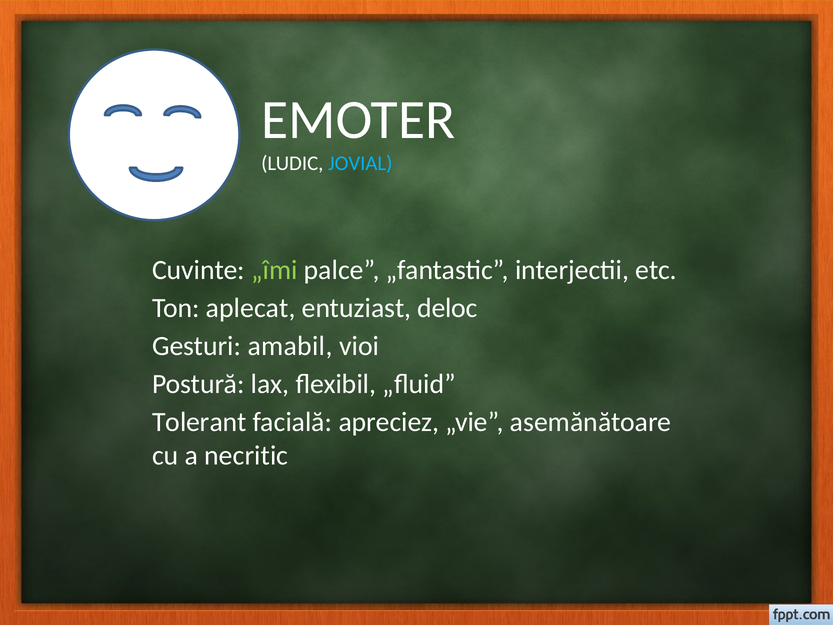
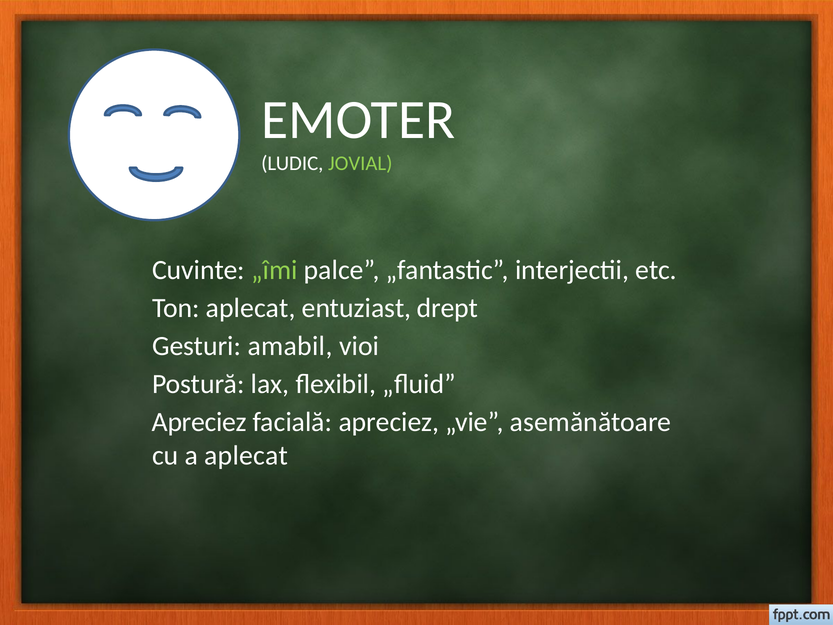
JOVIAL colour: light blue -> light green (360, 163)
deloc: deloc -> drept (447, 308)
Tolerant: Tolerant -> Apreciez (199, 422)
a necritic: necritic -> aplecat (246, 455)
